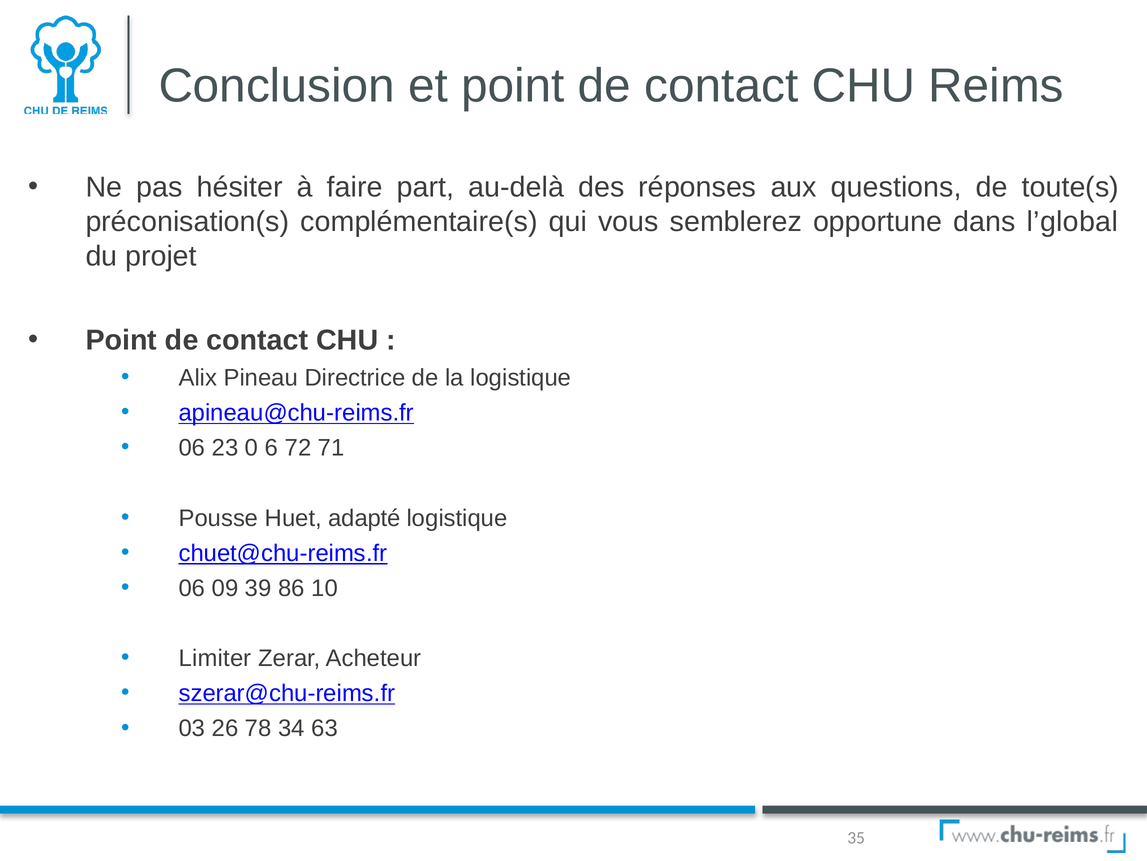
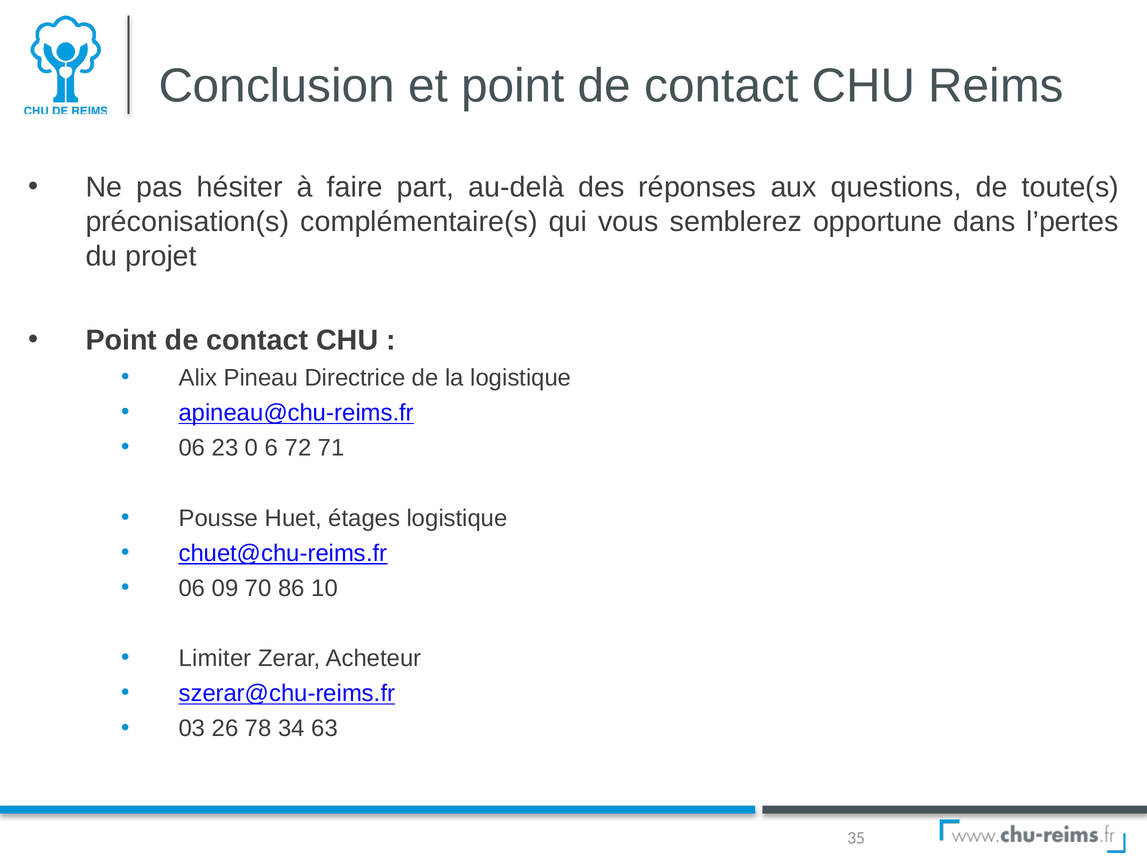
l’global: l’global -> l’pertes (1073, 221)
adapté: adapté -> étages (364, 518)
39: 39 -> 70 (258, 588)
